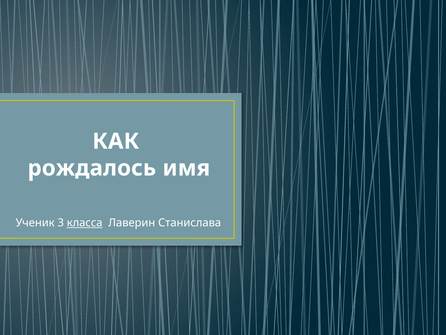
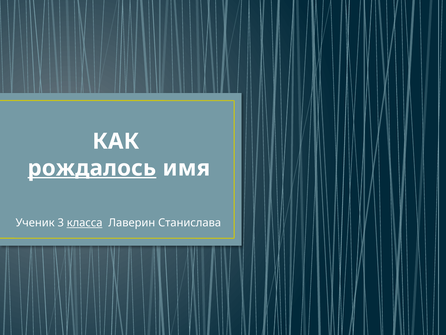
рождалось underline: none -> present (92, 168)
